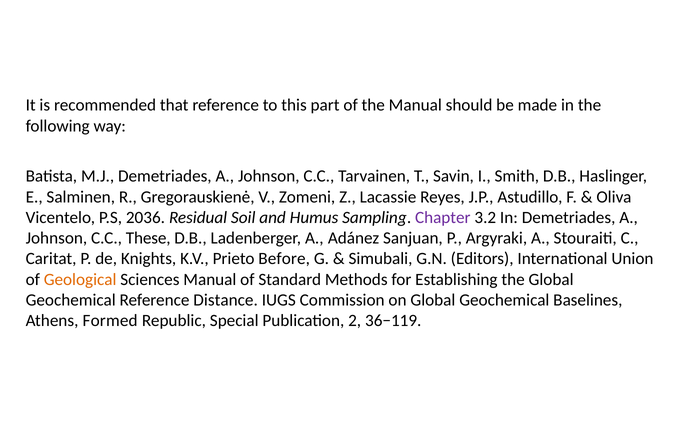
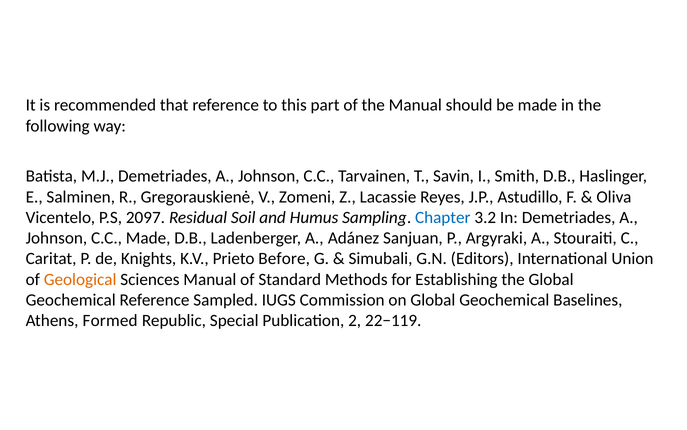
2036: 2036 -> 2097 (145, 217)
Chapter colour: purple -> blue (443, 217)
C.C These: These -> Made (148, 238)
Distance: Distance -> Sampled (226, 300)
36−119: 36−119 -> 22−119 (393, 320)
